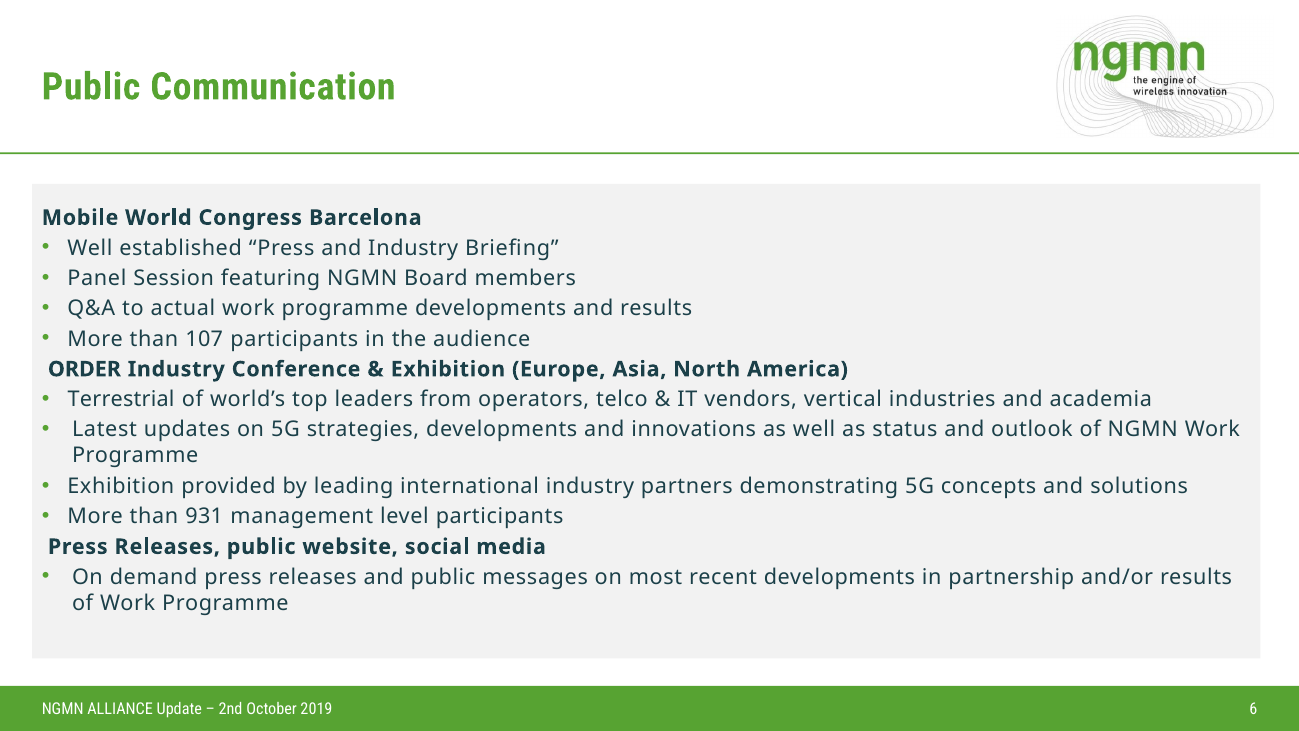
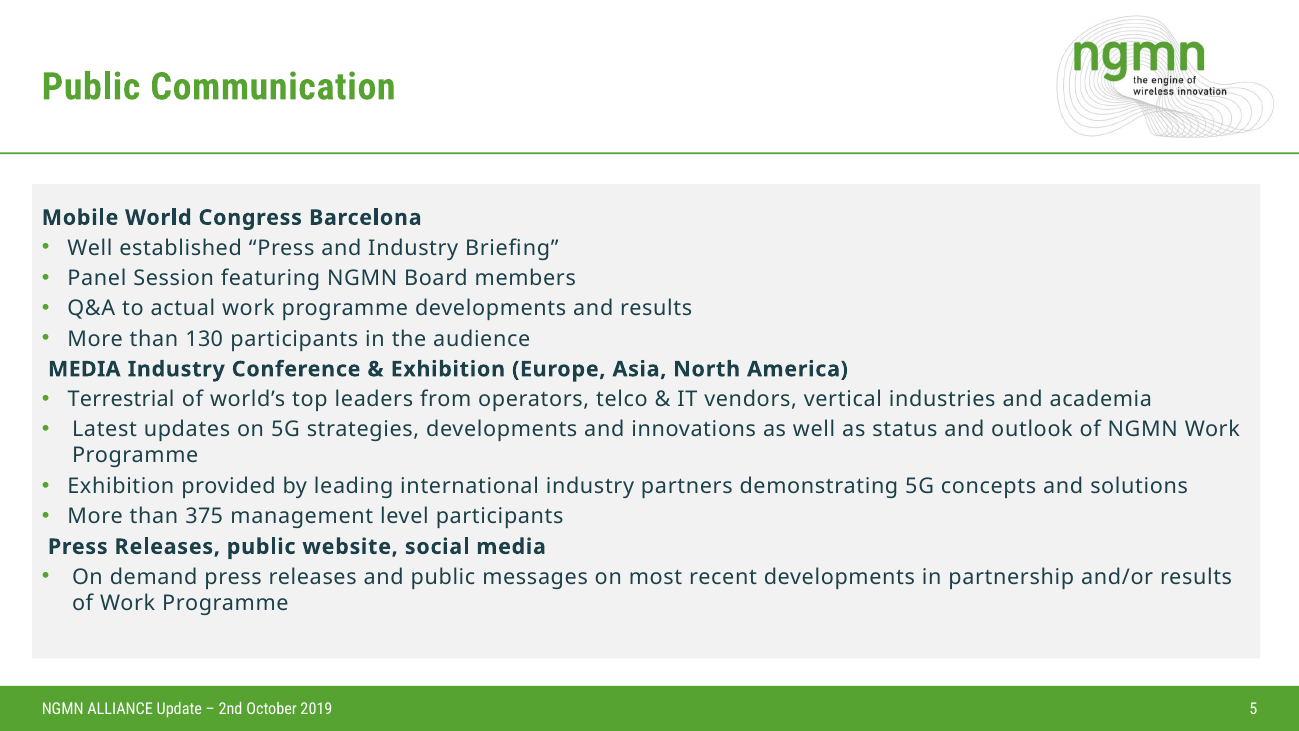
107: 107 -> 130 (204, 339)
ORDER: ORDER -> MEDIA (84, 369)
931: 931 -> 375 (204, 516)
6: 6 -> 5 (1253, 709)
